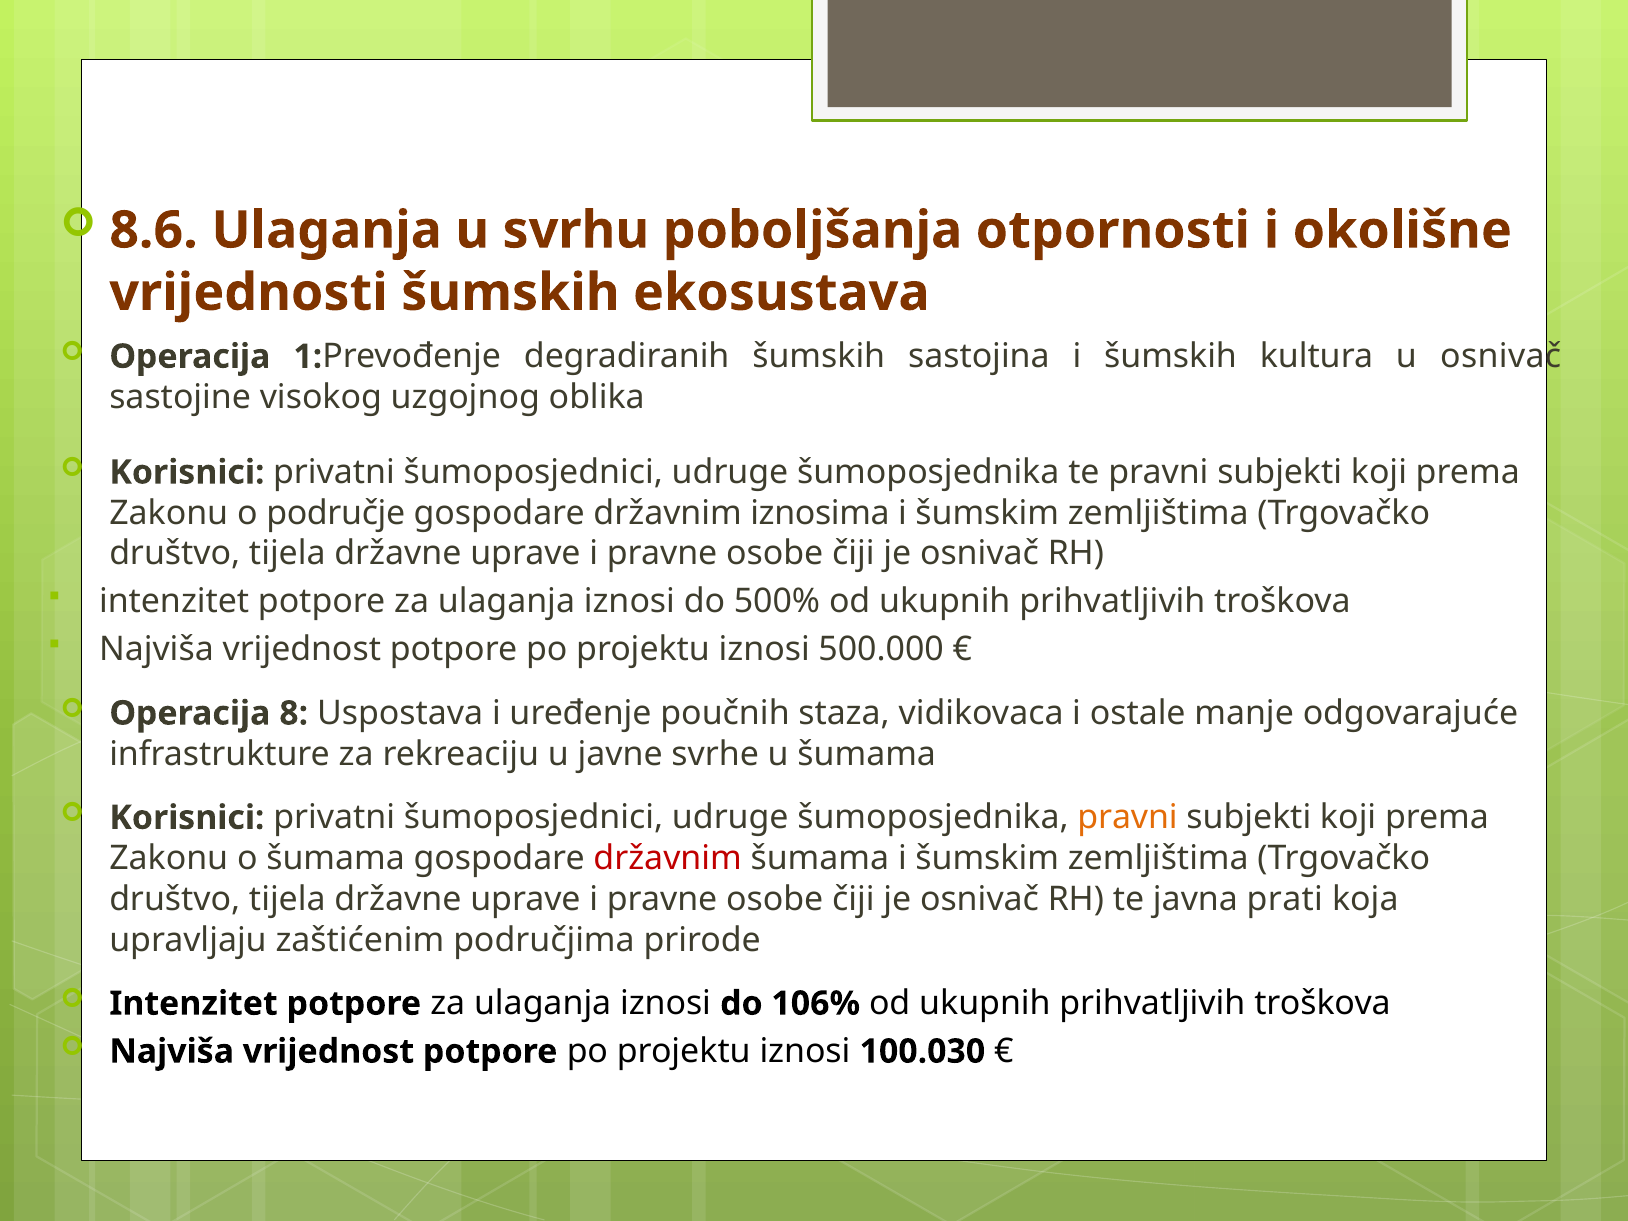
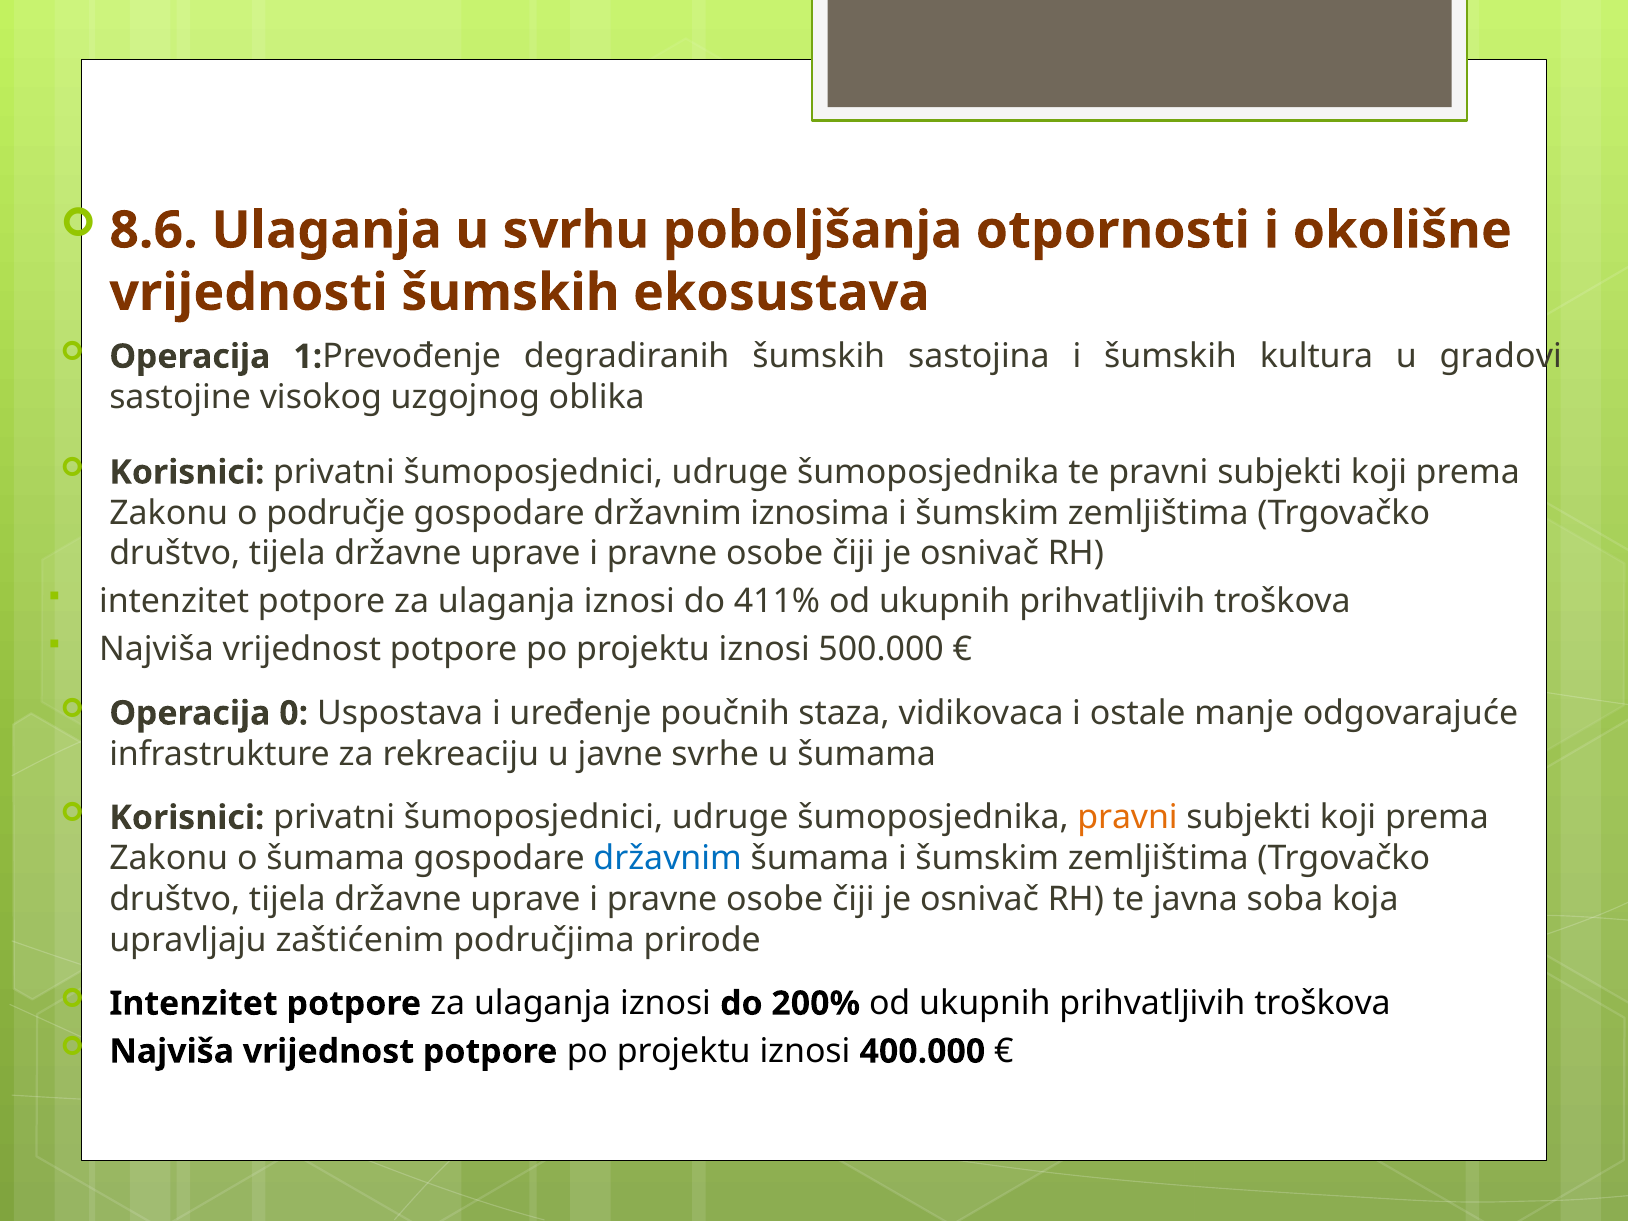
u osnivač: osnivač -> gradovi (1501, 357)
500%: 500% -> 411% (777, 602)
8: 8 -> 0 (294, 713)
državnim colour: red -> blue (668, 858)
prati: prati -> soba (1285, 899)
106%: 106% -> 200% (816, 1004)
100.030: 100.030 -> 400.000 (922, 1051)
